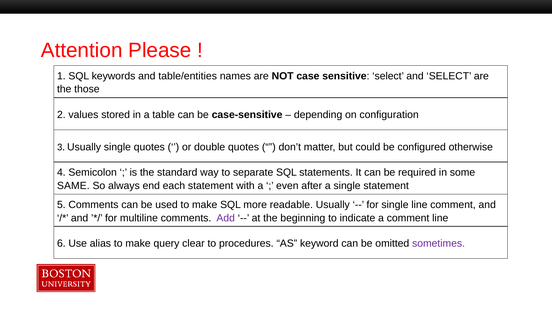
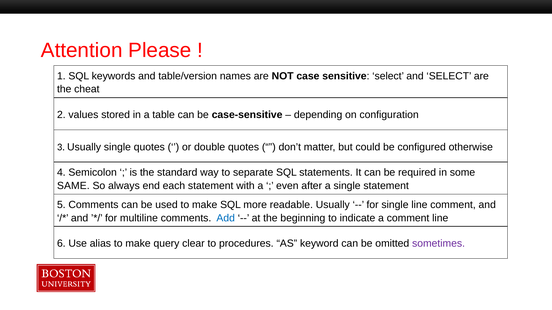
table/entities: table/entities -> table/version (188, 76)
those: those -> cheat (87, 89)
Add colour: purple -> blue (226, 218)
